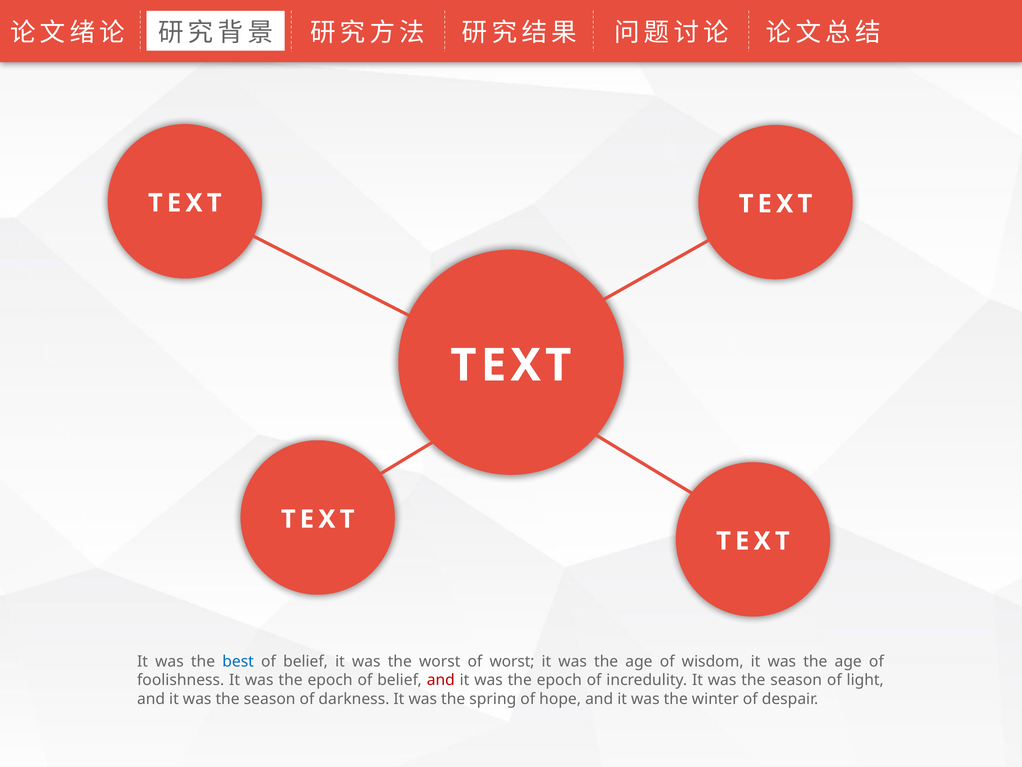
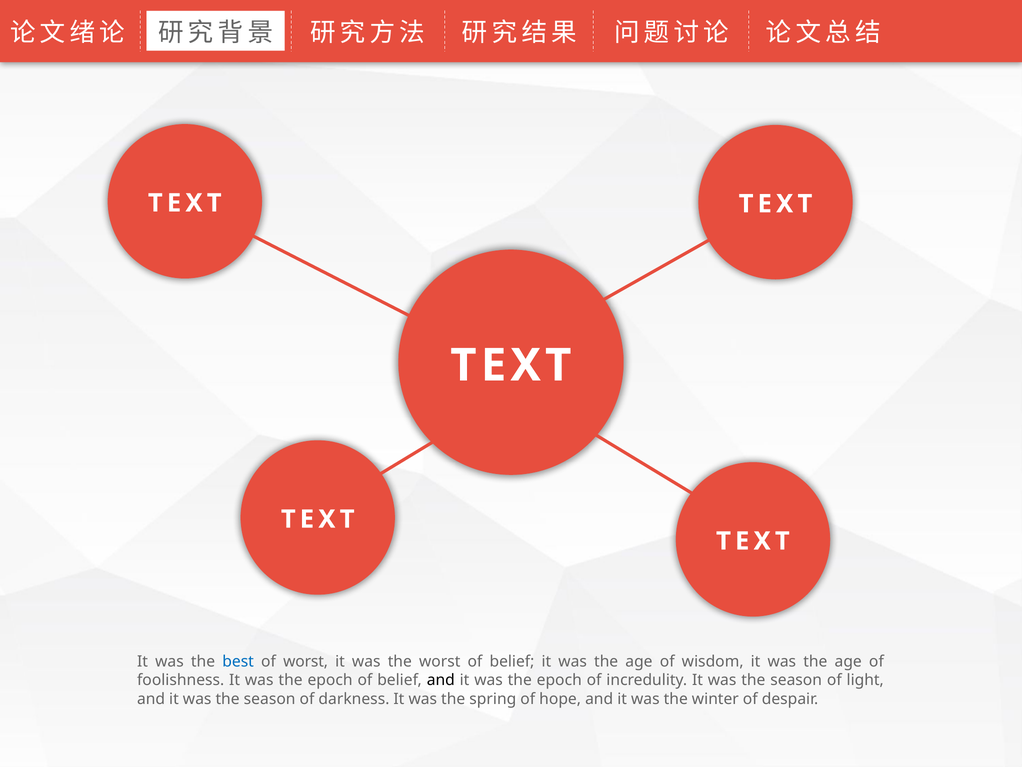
belief: belief -> worst (306, 661)
worst of worst: worst -> belief (512, 661)
and colour: red -> black (441, 680)
